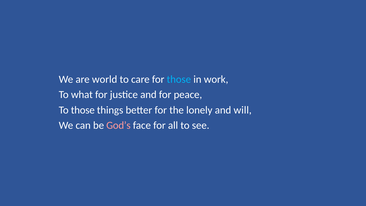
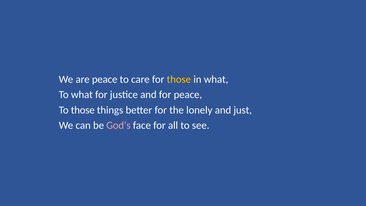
are world: world -> peace (105, 79)
those colour: light blue -> yellow (179, 79)
in work: work -> what (216, 79)
will: will -> just (243, 110)
